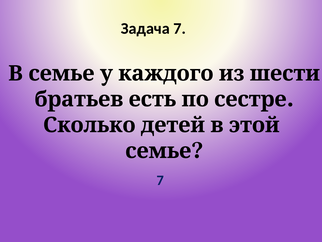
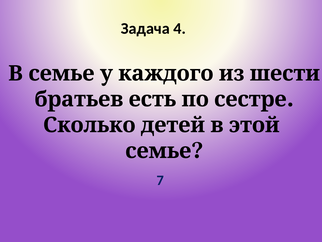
Задача 7: 7 -> 4 (180, 29)
